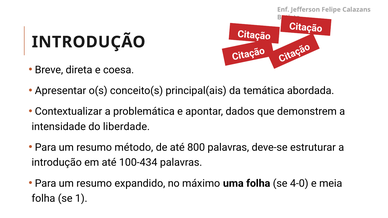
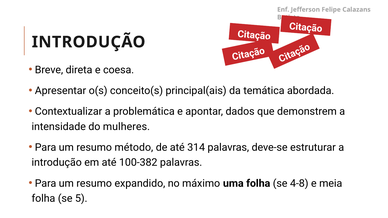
liberdade: liberdade -> mulheres (126, 127)
800: 800 -> 314 (196, 148)
100-434: 100-434 -> 100-382 (138, 163)
4-0: 4-0 -> 4-8 (299, 184)
1: 1 -> 5 (81, 199)
